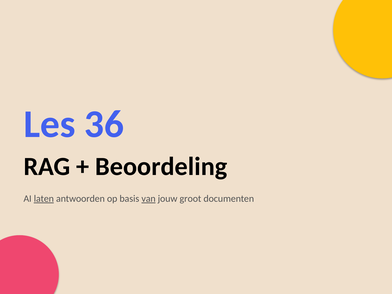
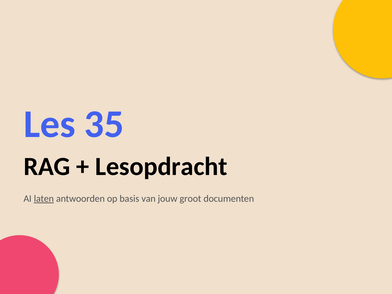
36: 36 -> 35 (104, 124)
Beoordeling: Beoordeling -> Lesopdracht (161, 166)
van underline: present -> none (149, 199)
